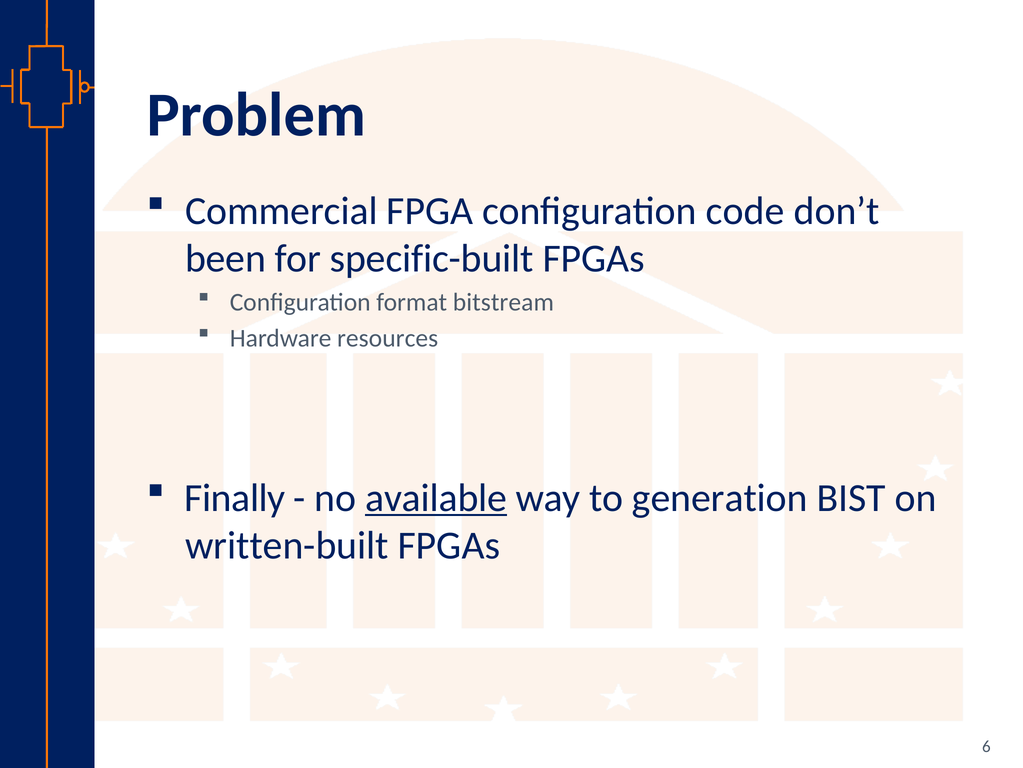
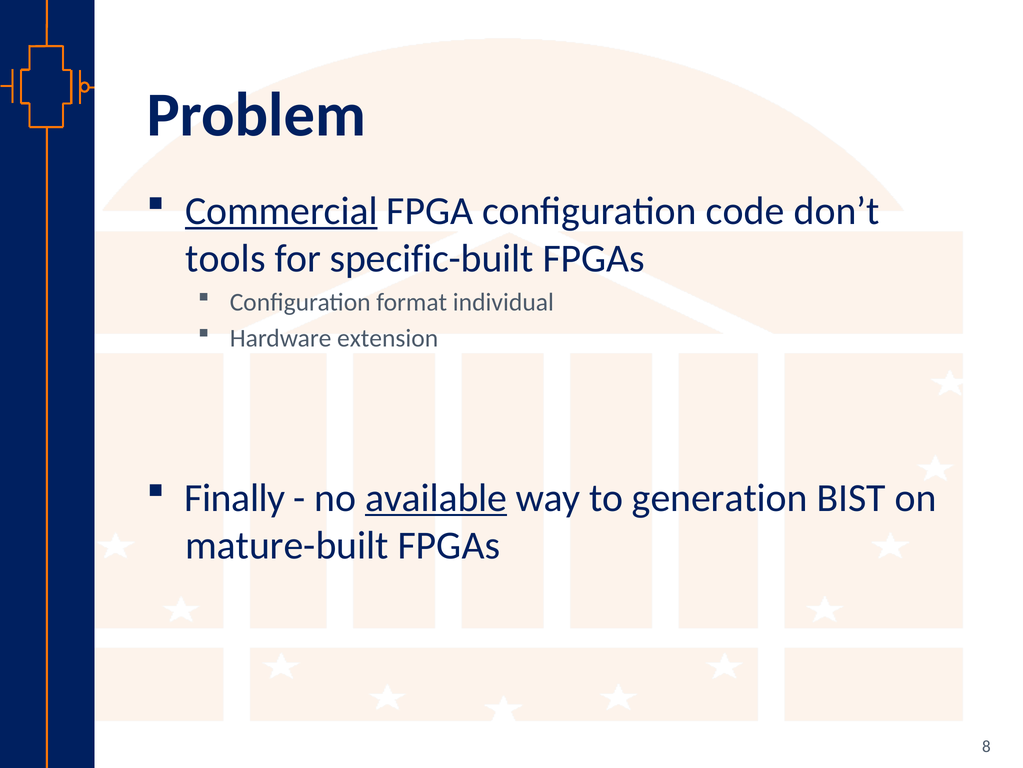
Commercial underline: none -> present (281, 211)
been: been -> tools (225, 259)
bitstream: bitstream -> individual (503, 302)
resources: resources -> extension (388, 338)
written-built: written-built -> mature-built (287, 545)
6: 6 -> 8 (986, 746)
